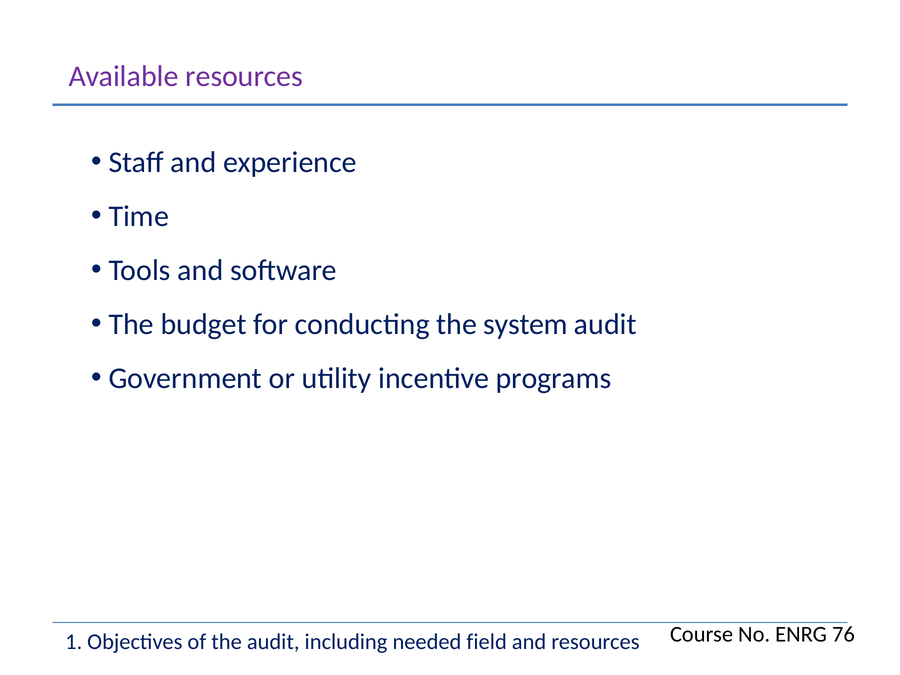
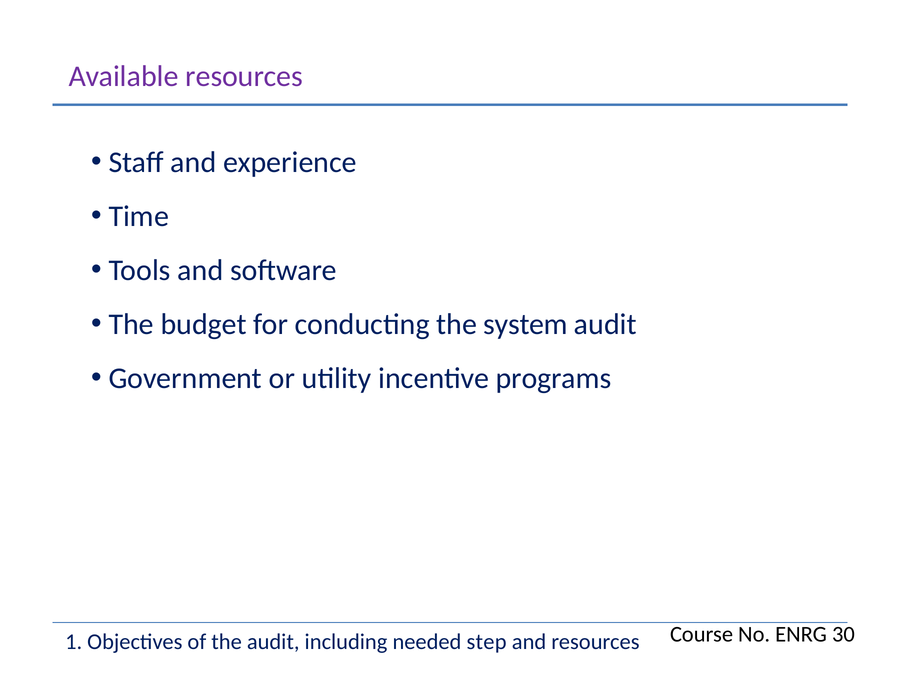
76: 76 -> 30 (843, 634)
field: field -> step (487, 642)
